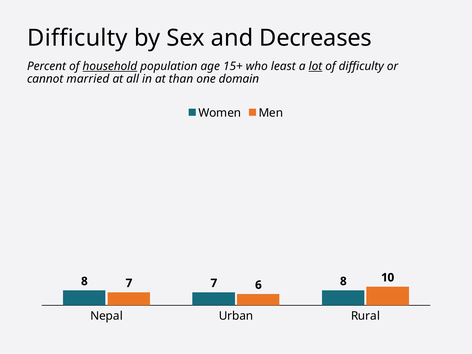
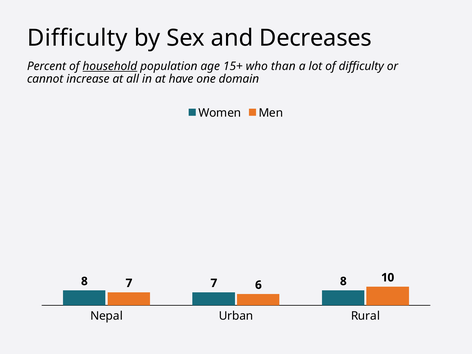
least: least -> than (283, 66)
lot underline: present -> none (315, 66)
married: married -> increase (88, 79)
than: than -> have (181, 79)
